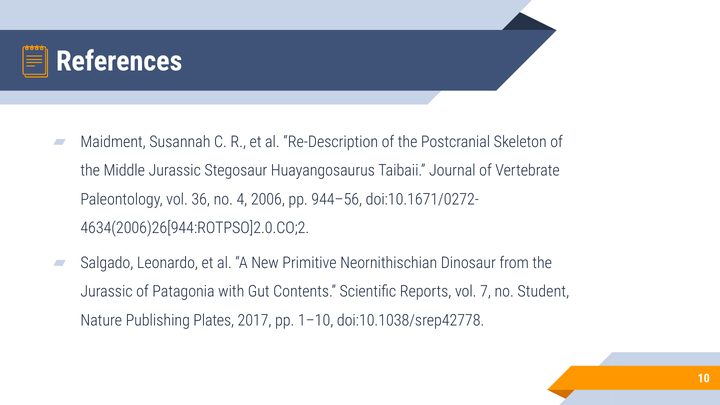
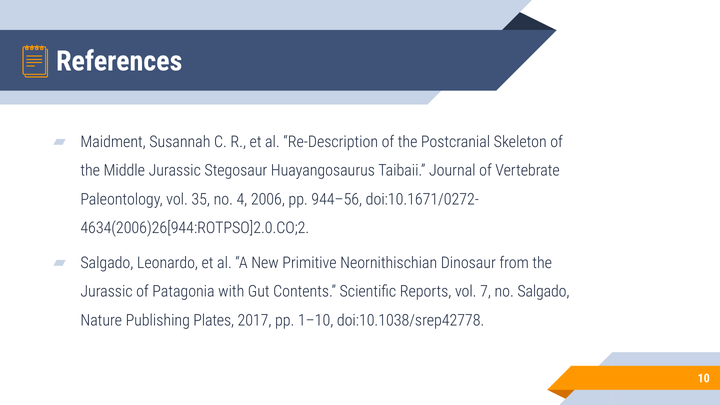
36: 36 -> 35 (201, 199)
no Student: Student -> Salgado (543, 292)
